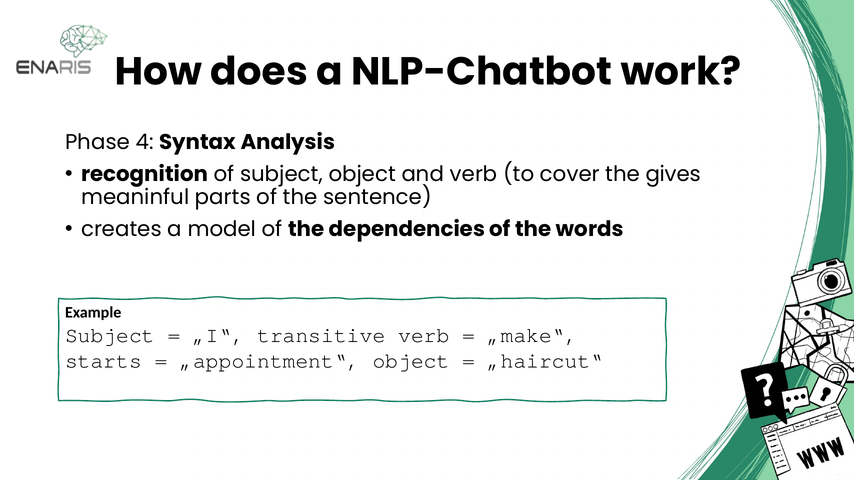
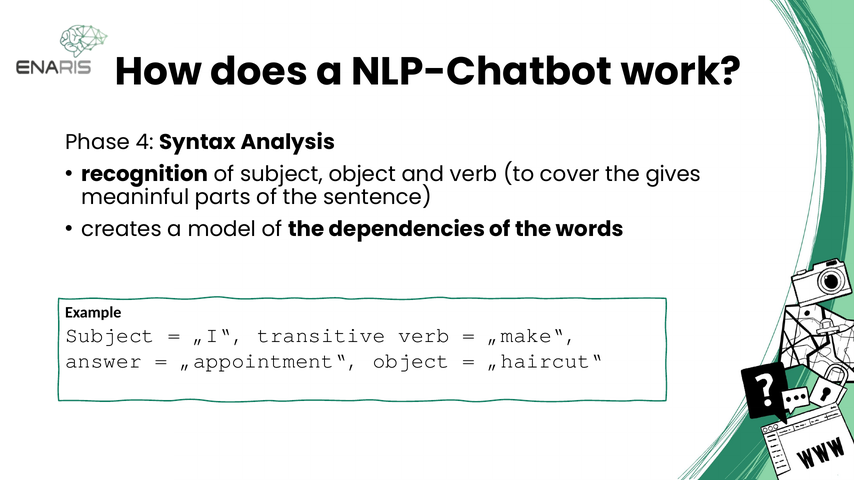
starts: starts -> answer (103, 361)
